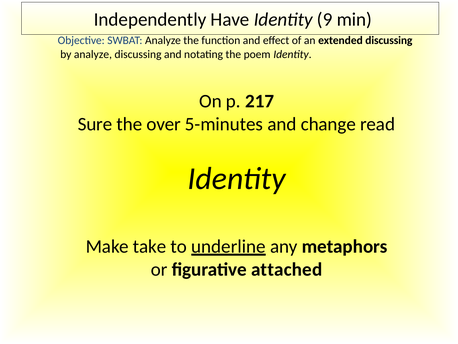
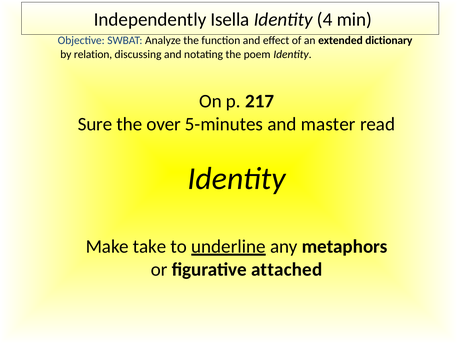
Have: Have -> Isella (230, 20)
9: 9 -> 4 (325, 20)
extended discussing: discussing -> dictionary (389, 40)
by analyze: analyze -> relation (93, 54)
change: change -> master (328, 124)
